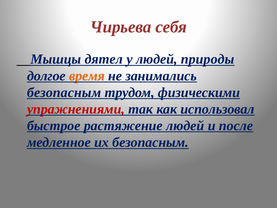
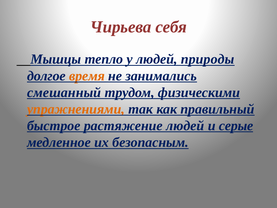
дятел: дятел -> тепло (104, 59)
безопасным: безопасным -> смешанный (64, 92)
упражнениями colour: red -> orange (76, 109)
использовал: использовал -> правильный (217, 109)
после: после -> серые (236, 126)
